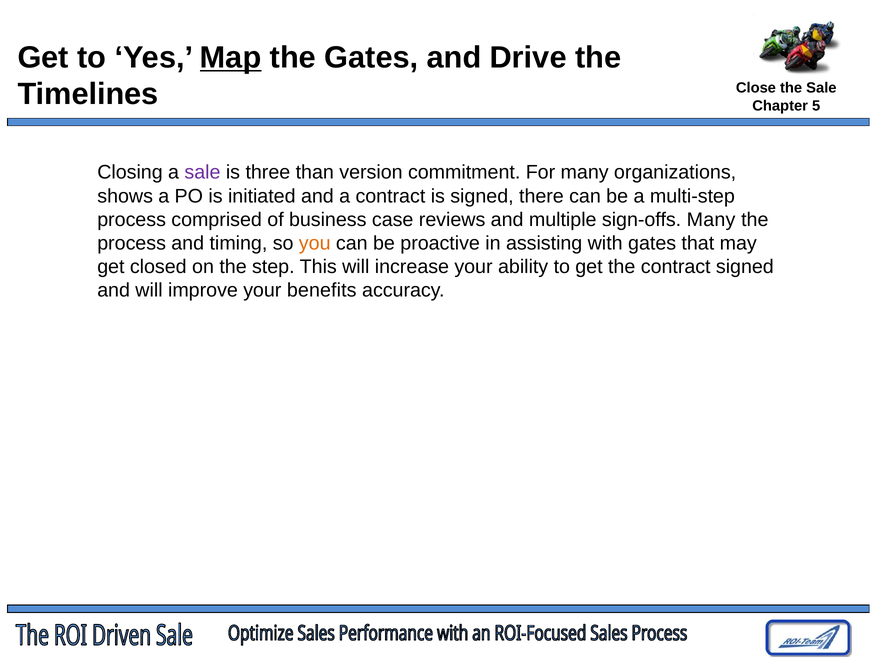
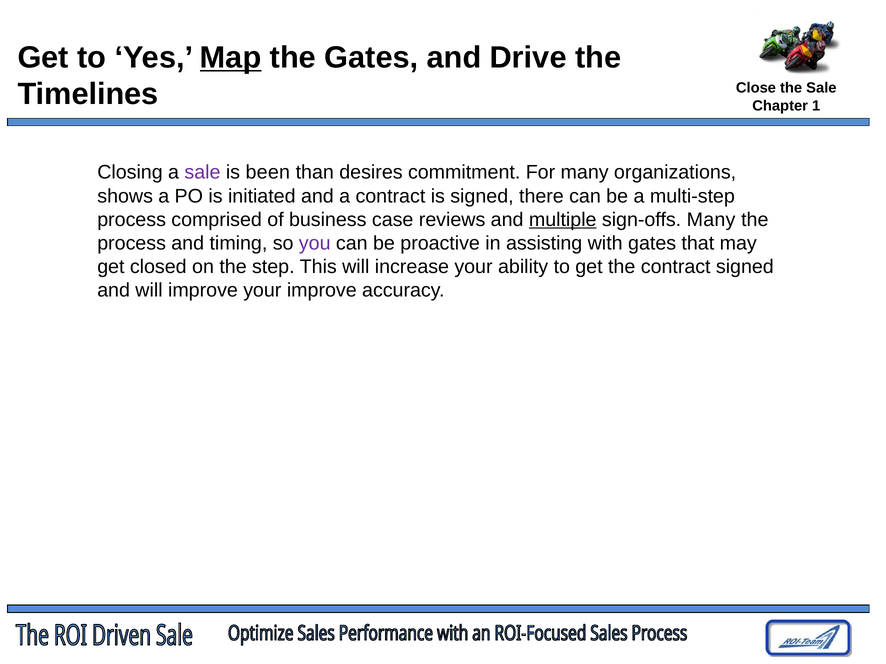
5: 5 -> 1 (816, 106)
three: three -> been (268, 173)
version: version -> desires (371, 173)
multiple underline: none -> present (563, 220)
you colour: orange -> purple (315, 243)
your benefits: benefits -> improve (322, 291)
